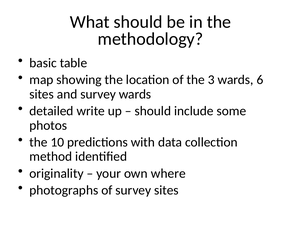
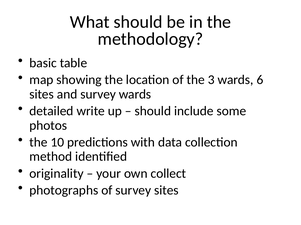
where: where -> collect (168, 174)
